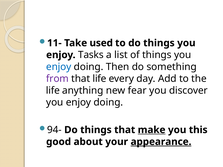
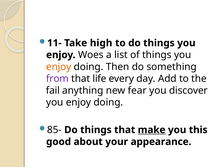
used: used -> high (101, 43)
Tasks: Tasks -> Woes (91, 55)
enjoy colour: blue -> orange (59, 67)
life: life -> fail (53, 91)
94-: 94- -> 85- (54, 130)
appearance underline: present -> none (161, 142)
